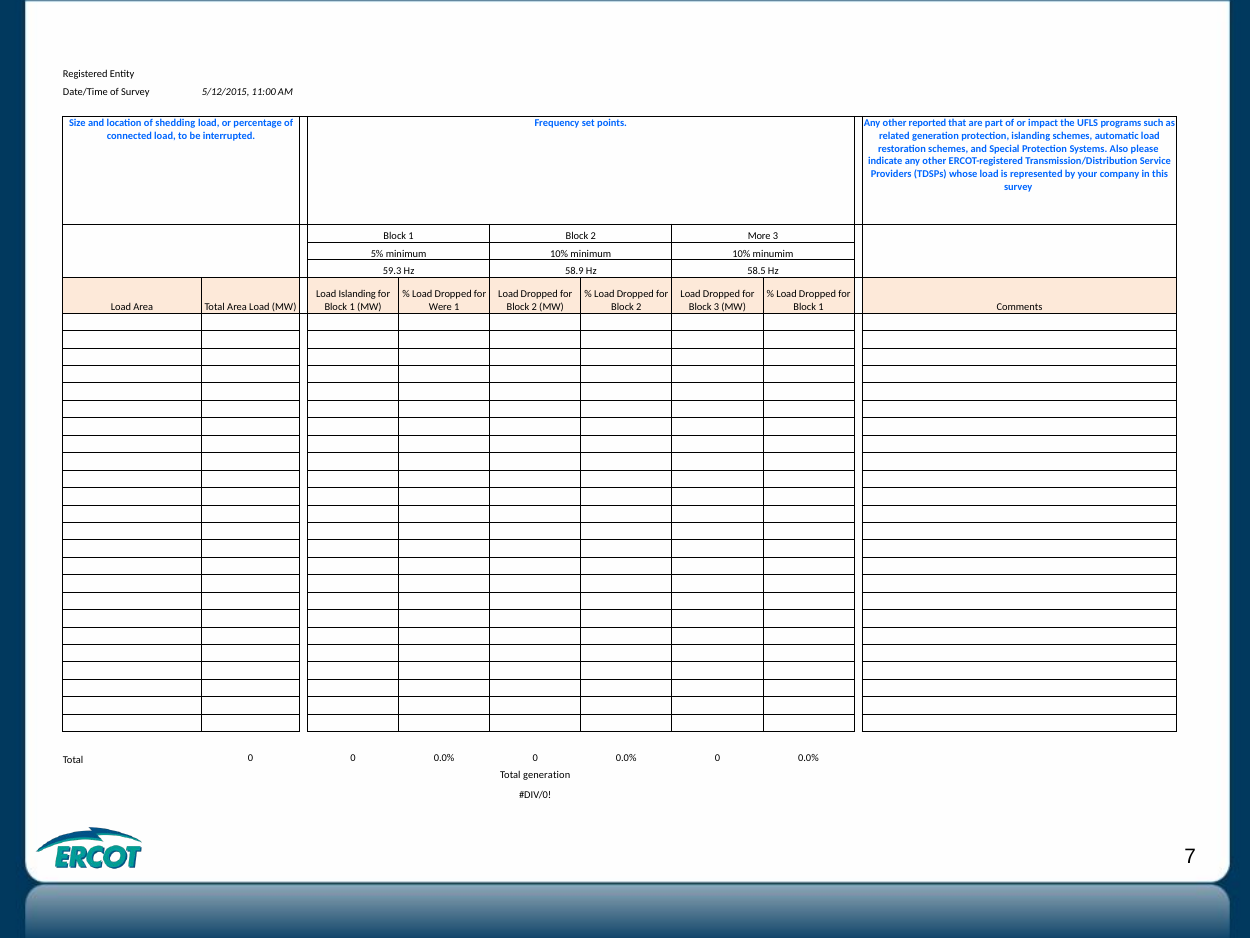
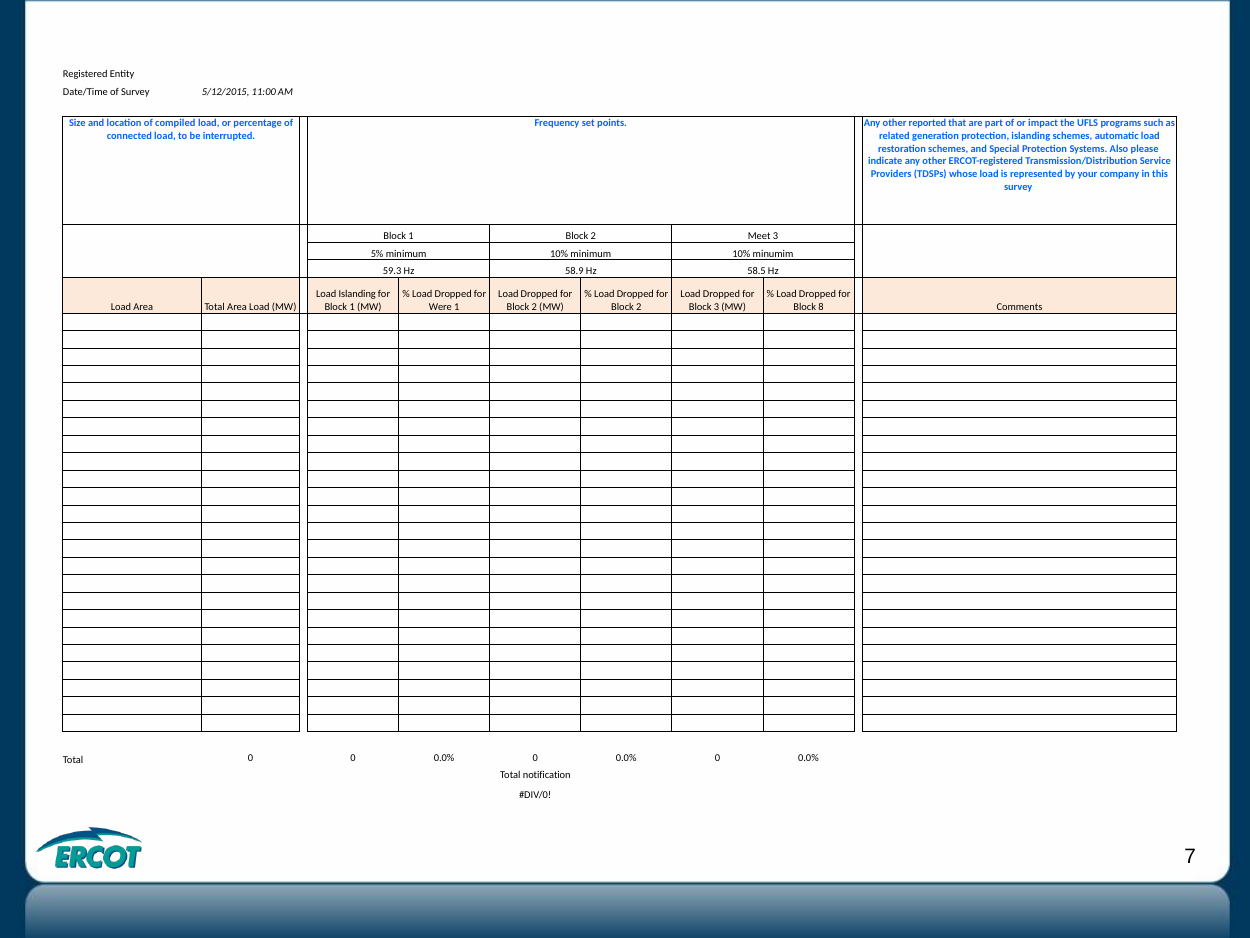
shedding: shedding -> compiled (175, 123)
More: More -> Meet (759, 236)
1: 1 -> 8 (821, 307)
Total generation: generation -> notification (547, 775)
